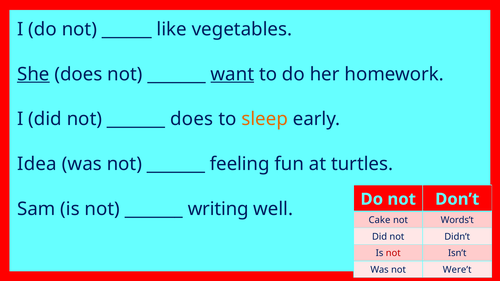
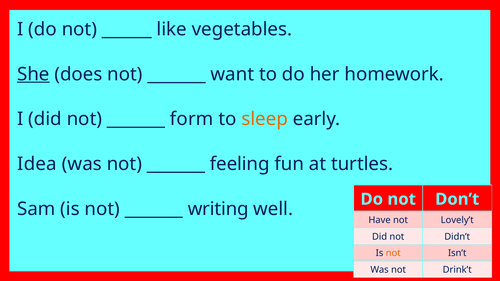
want underline: present -> none (232, 74)
does: does -> form (192, 119)
Cake: Cake -> Have (380, 220)
Words’t: Words’t -> Lovely’t (457, 220)
not colour: red -> orange (393, 253)
Were’t: Were’t -> Drink’t (457, 270)
